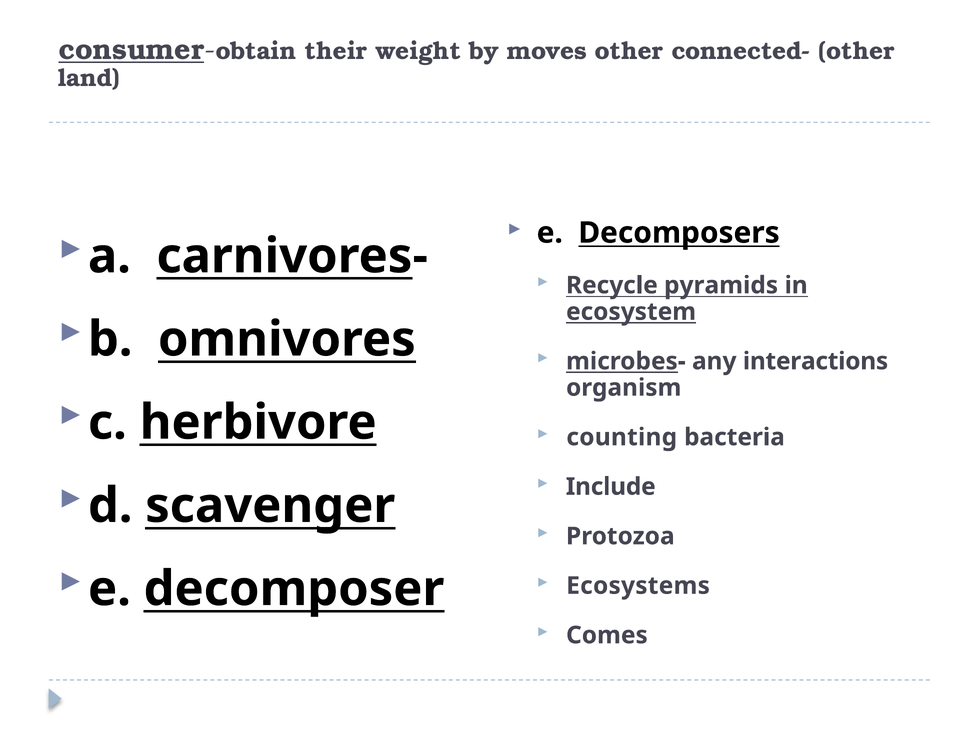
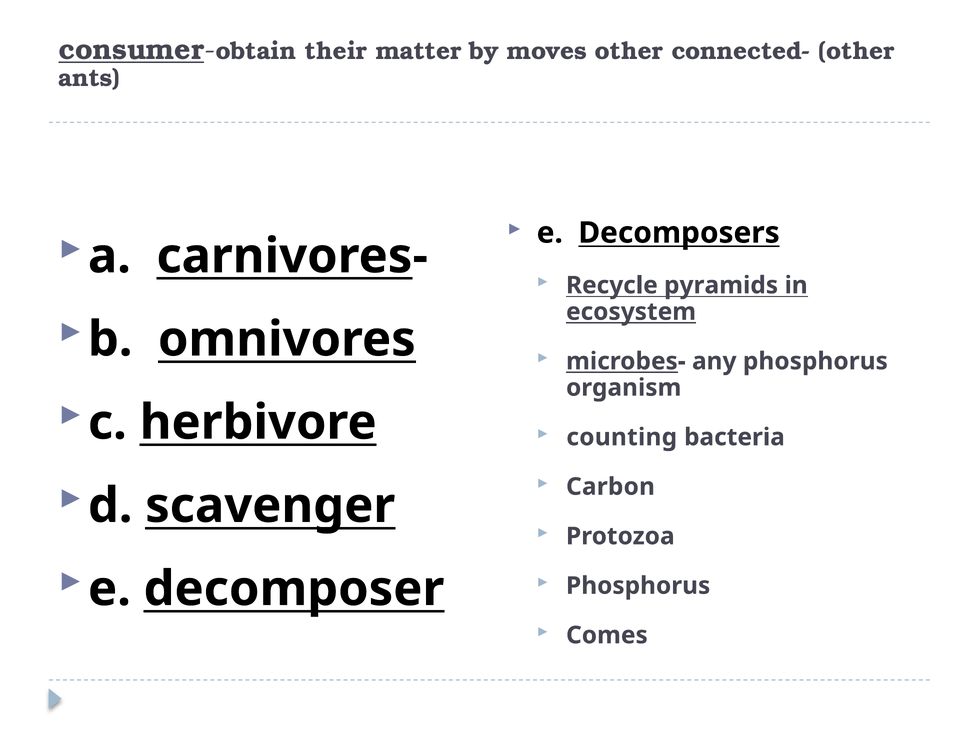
weight: weight -> matter (418, 51)
land: land -> ants (89, 78)
any interactions: interactions -> phosphorus (815, 361)
Include: Include -> Carbon (611, 487)
Ecosystems: Ecosystems -> Phosphorus (638, 586)
